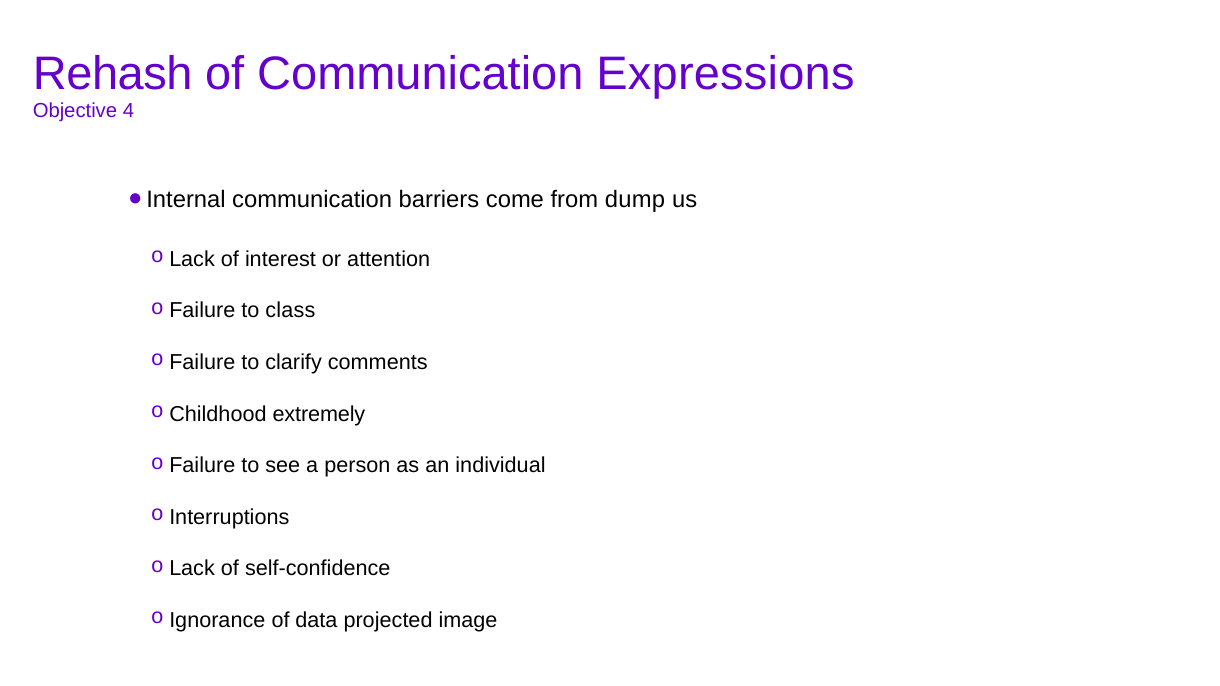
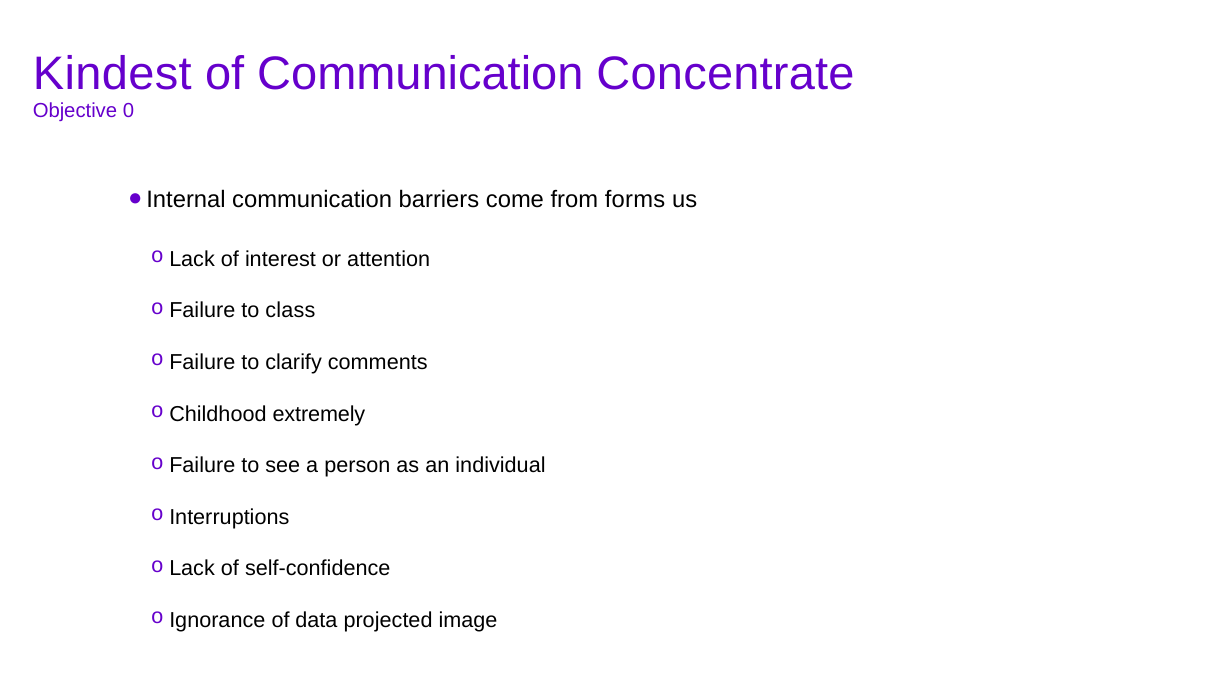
Rehash: Rehash -> Kindest (112, 74)
Expressions: Expressions -> Concentrate (725, 74)
4: 4 -> 0 (128, 110)
dump: dump -> forms (635, 200)
